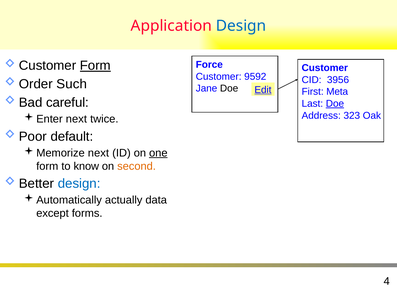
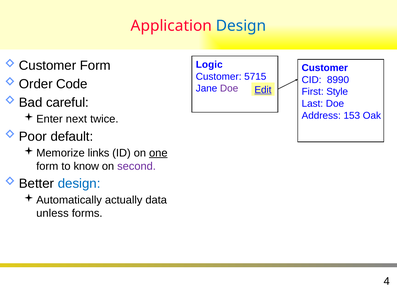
Form underline: present -> none (95, 66)
Force: Force -> Logic (209, 65)
9592: 9592 -> 5715 (255, 77)
3956: 3956 -> 8990 (338, 80)
Such: Such -> Code (72, 84)
Doe colour: black -> purple (229, 89)
Meta: Meta -> Style (337, 92)
Doe underline: present -> none (335, 104)
323: 323 -> 153 (352, 116)
next: next -> links (99, 153)
second colour: orange -> purple (137, 167)
except: except -> unless (52, 214)
